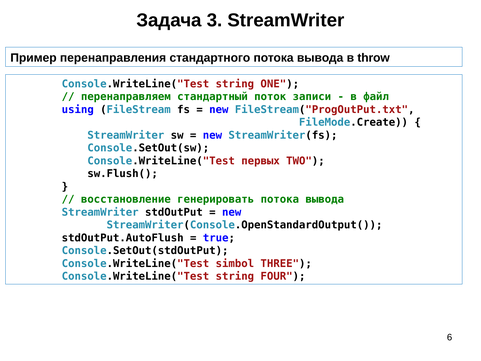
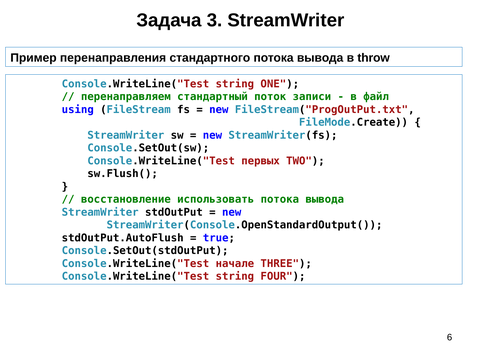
генерировать: генерировать -> использовать (216, 199)
simbol: simbol -> начале (235, 263)
